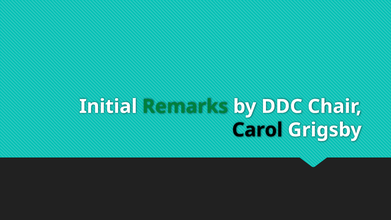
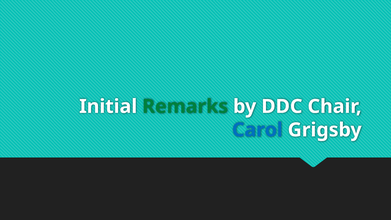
Carol colour: black -> blue (257, 130)
